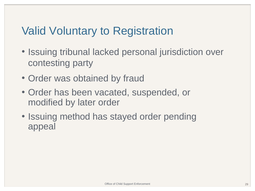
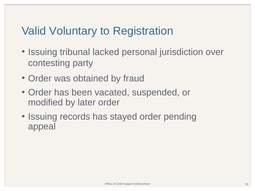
method: method -> records (75, 117)
